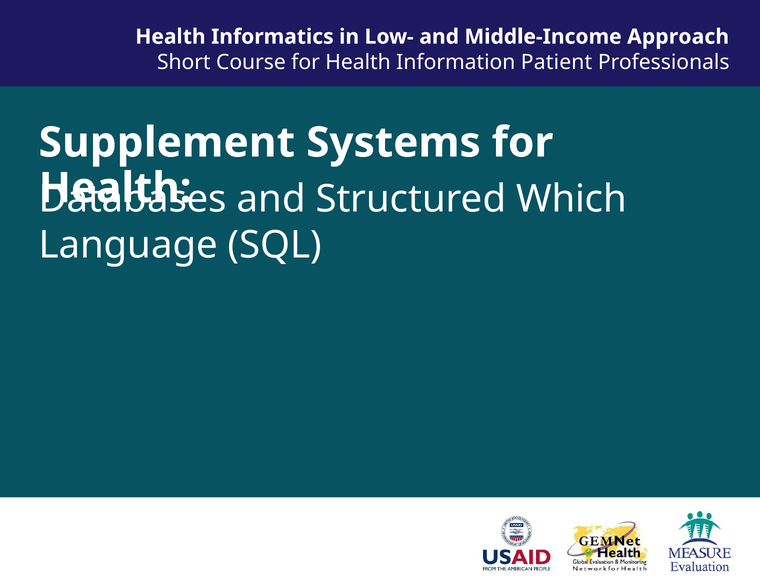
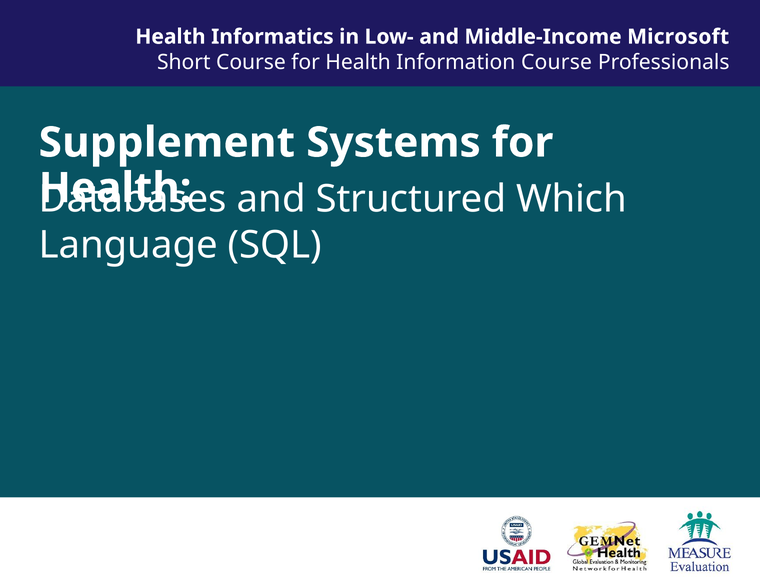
Approach: Approach -> Microsoft (678, 37)
Information Patient: Patient -> Course (557, 62)
